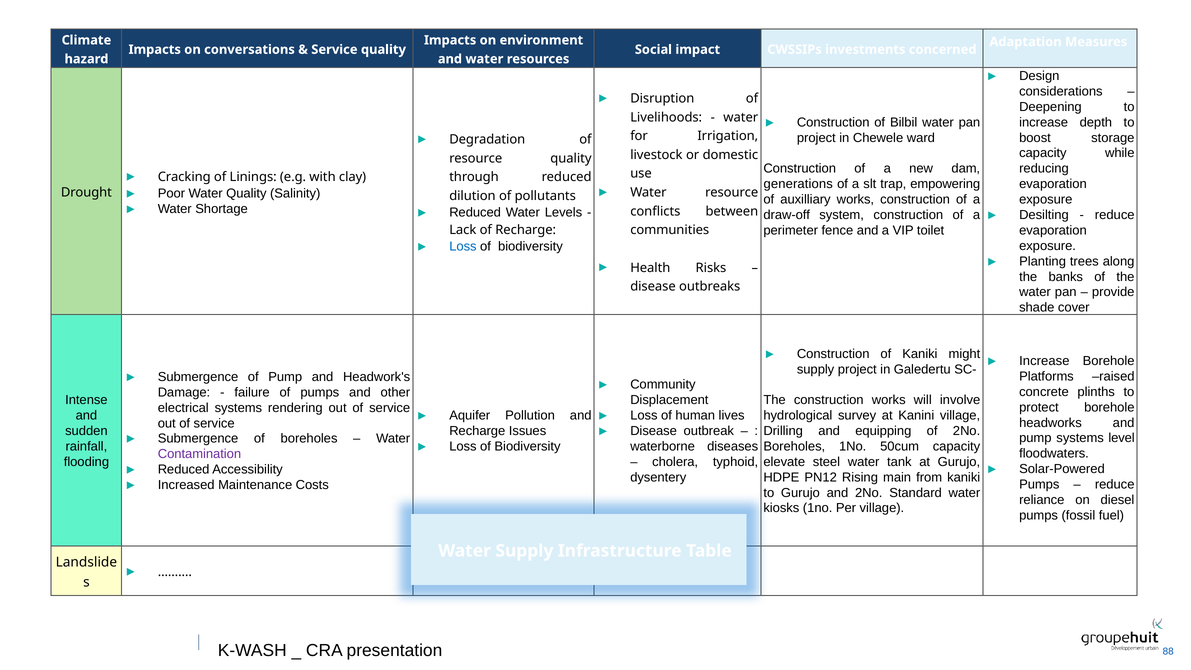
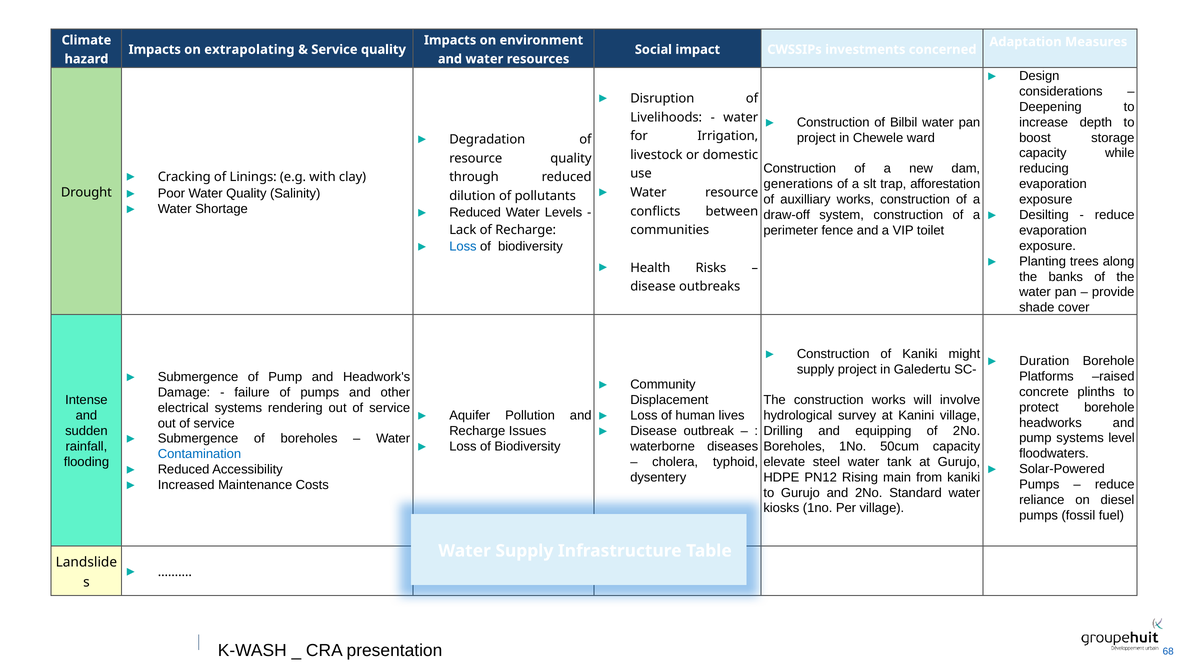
conversations: conversations -> extrapolating (249, 50)
empowering: empowering -> afforestation (945, 184)
Increase: Increase -> Duration (1044, 361)
Contamination colour: purple -> blue (199, 454)
88: 88 -> 68 (1168, 651)
